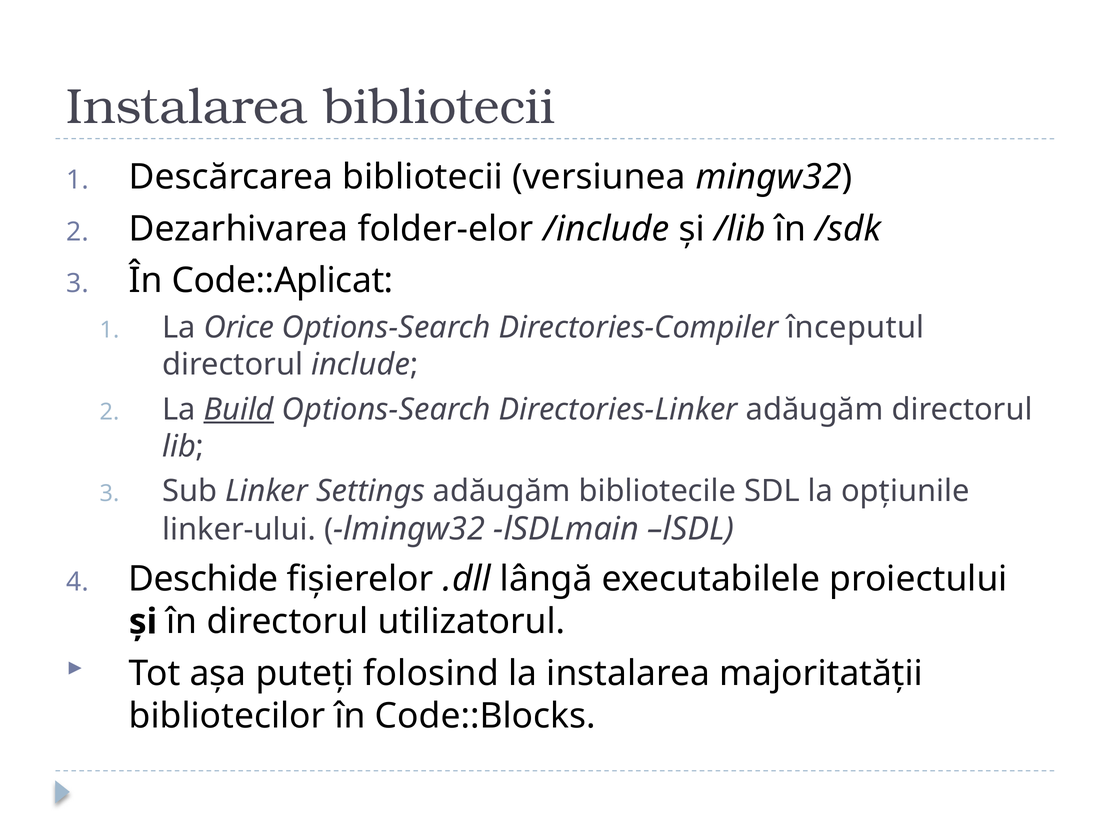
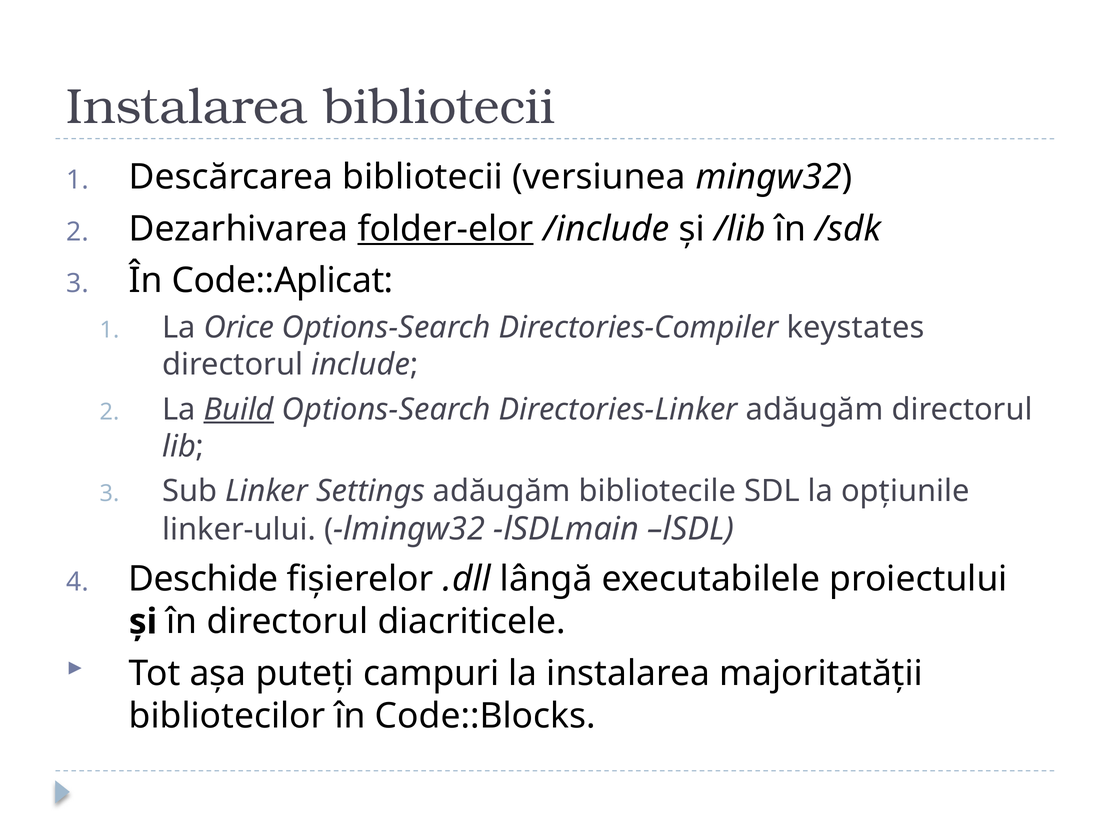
folder-elor underline: none -> present (445, 229)
începutul: începutul -> keystates (856, 328)
utilizatorul: utilizatorul -> diacriticele (472, 622)
folosind: folosind -> campuri (431, 674)
